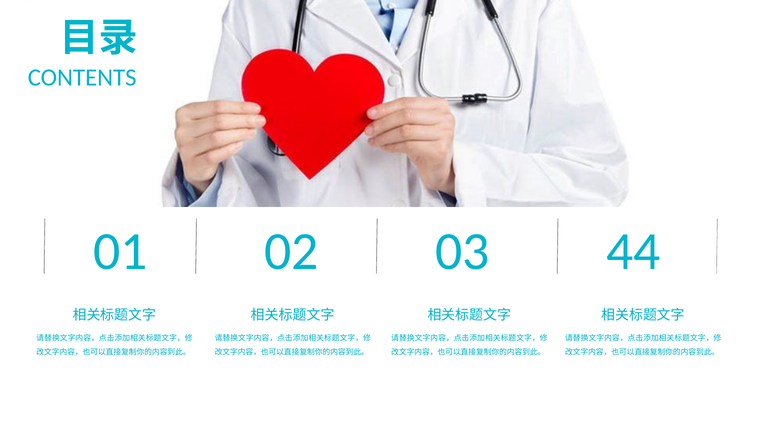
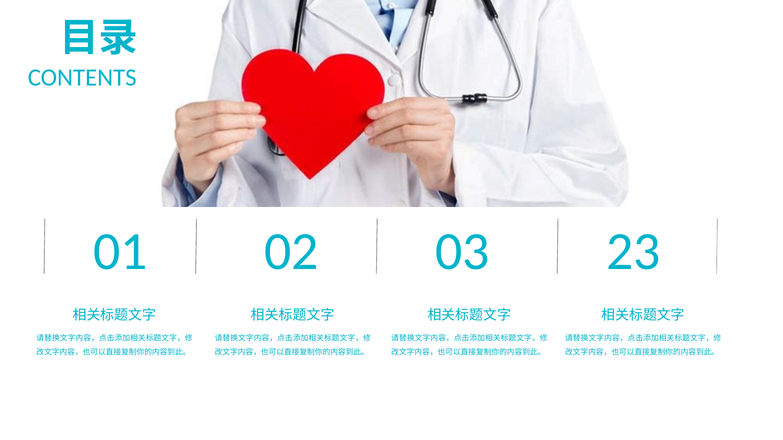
44: 44 -> 23 (633, 252)
